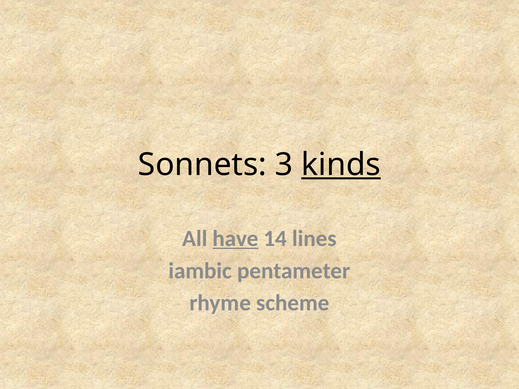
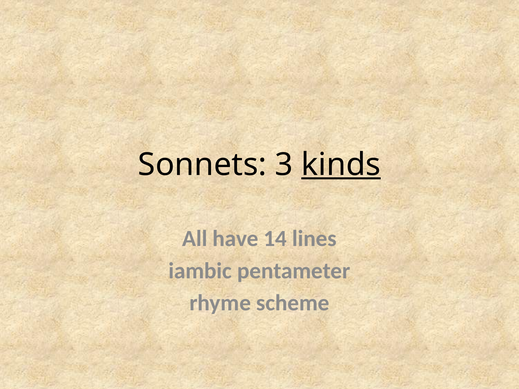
have underline: present -> none (236, 239)
